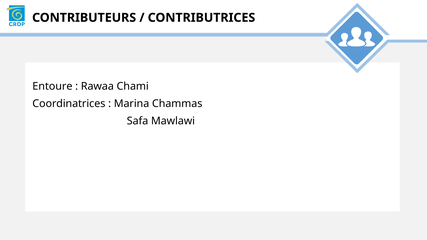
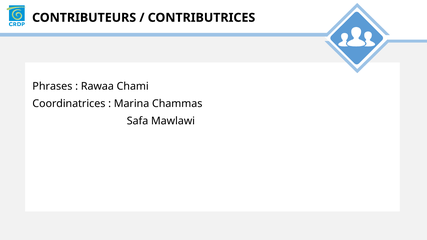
Entoure: Entoure -> Phrases (52, 86)
